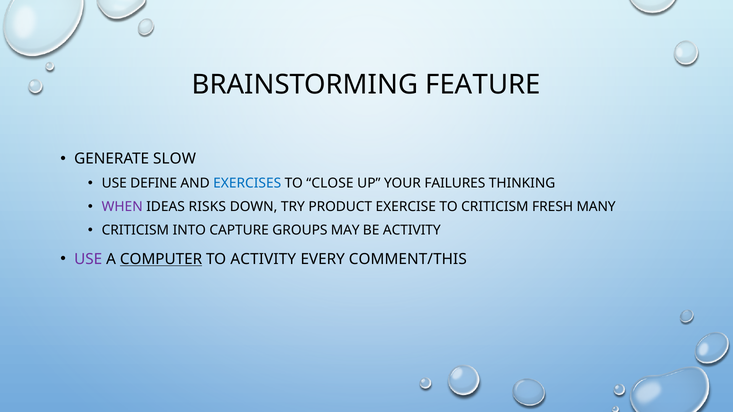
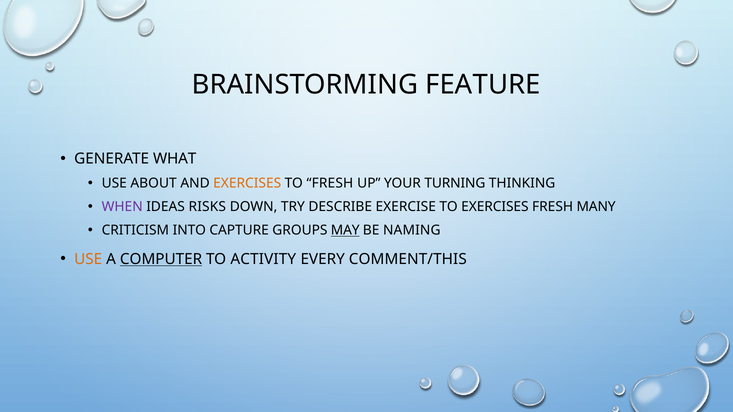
SLOW: SLOW -> WHAT (175, 159)
DEFINE: DEFINE -> ABOUT (154, 183)
EXERCISES colour: blue -> orange (247, 183)
TO CLOSE: CLOSE -> FRESH (330, 183)
FAILURES: FAILURES -> TURNING (455, 183)
PRODUCT: PRODUCT -> DESCRIBE (340, 207)
TO CRITICISM: CRITICISM -> EXERCISES (495, 207)
MAY underline: none -> present (345, 231)
BE ACTIVITY: ACTIVITY -> NAMING (412, 231)
USE colour: purple -> orange (88, 259)
